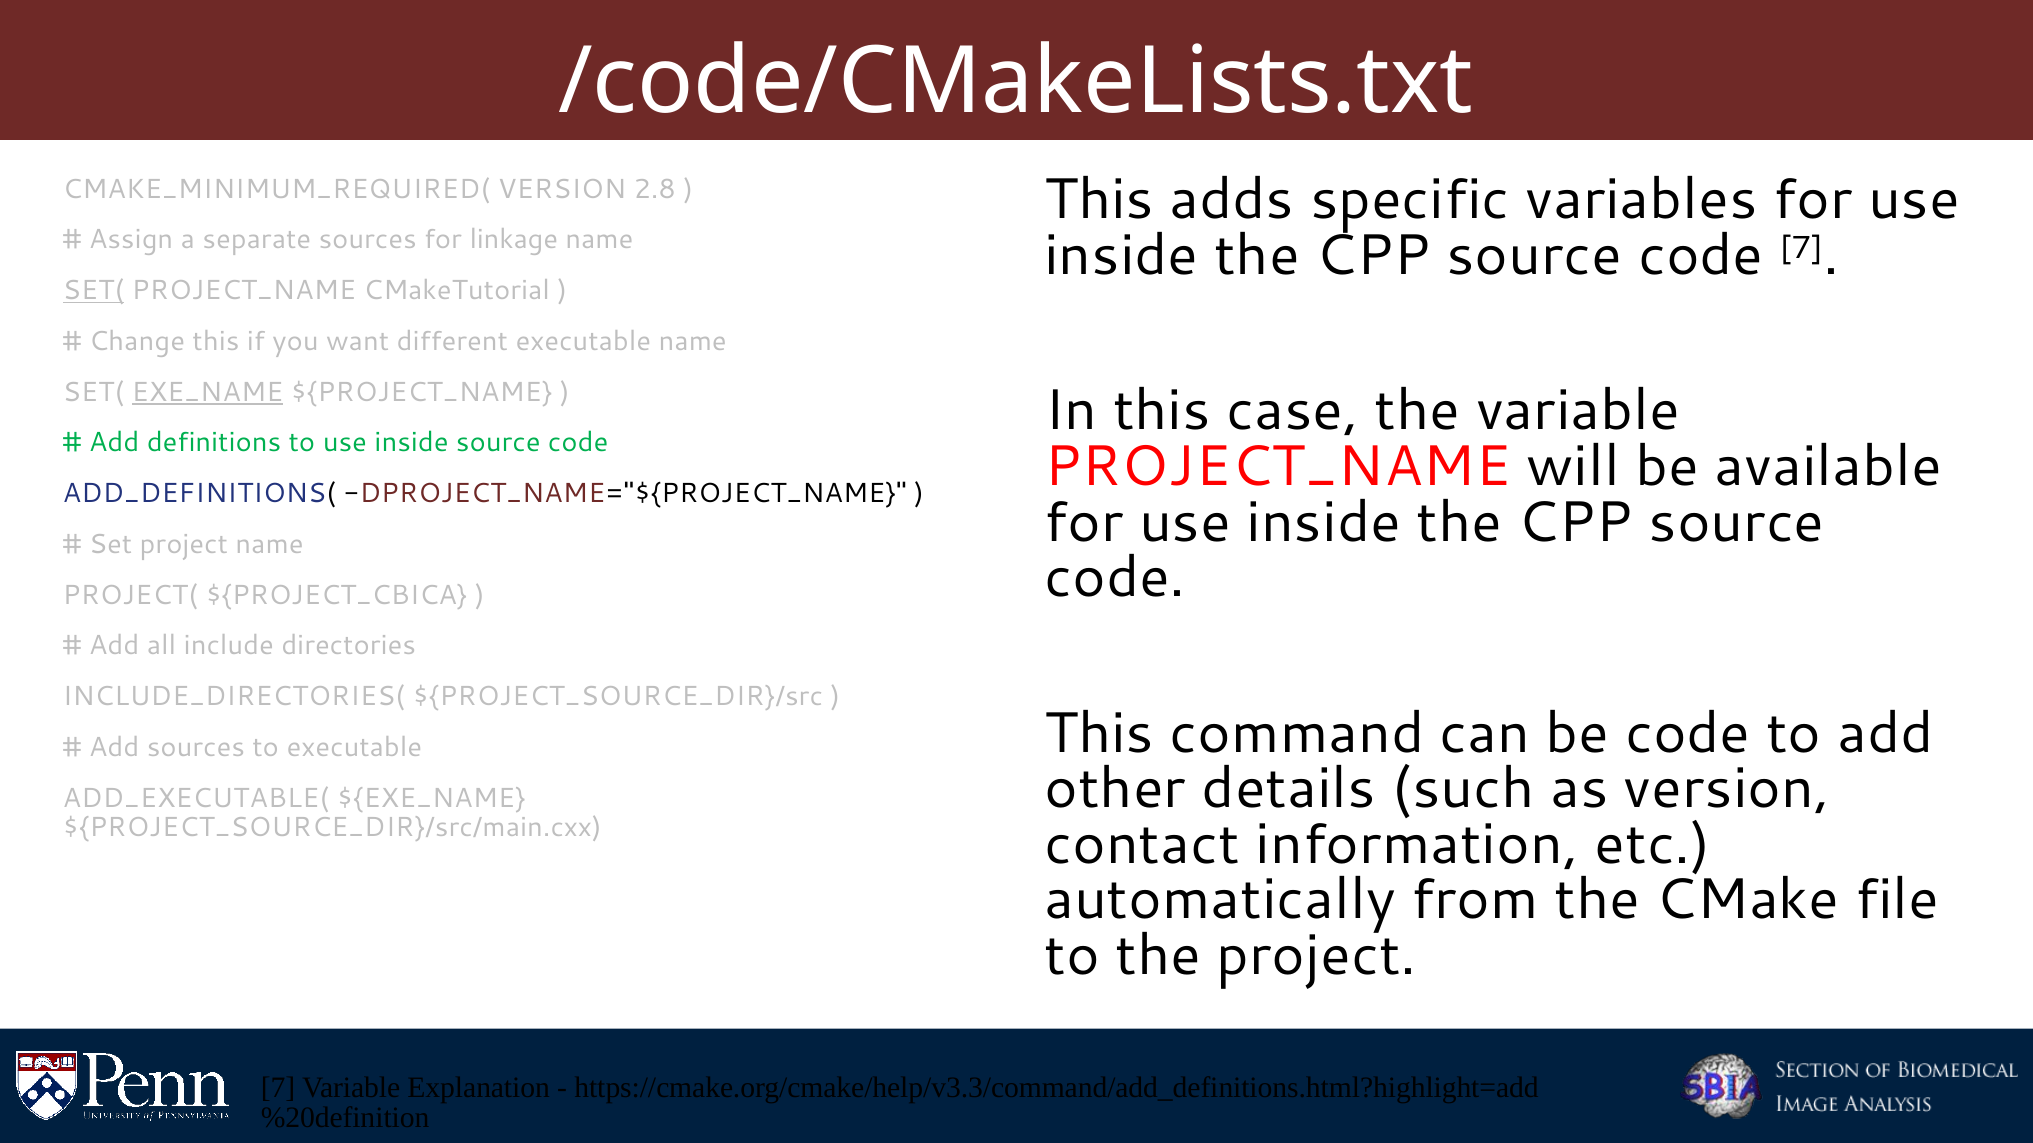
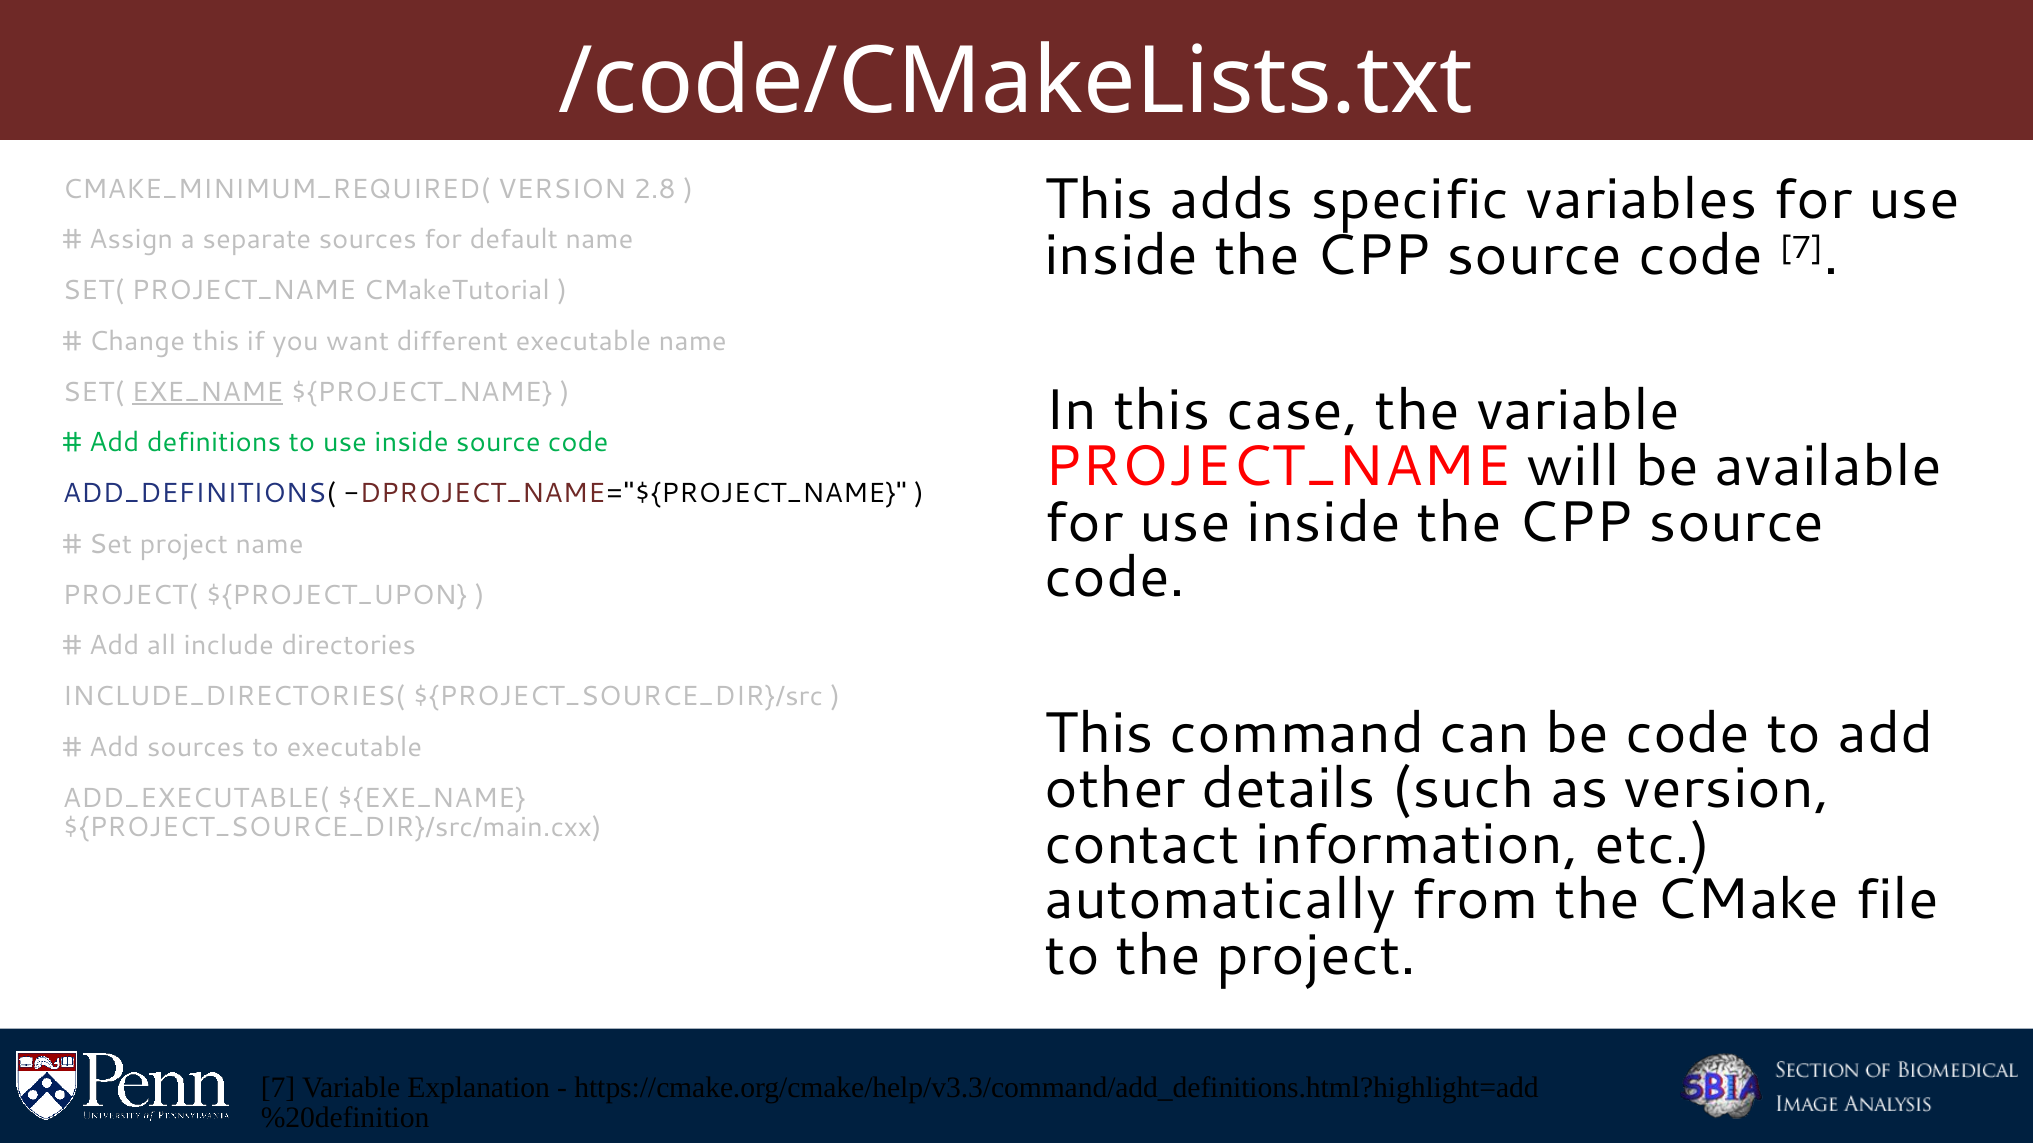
linkage: linkage -> default (514, 240)
SET( underline: present -> none (94, 291)
${PROJECT_CBICA: ${PROJECT_CBICA -> ${PROJECT_UPON (336, 595)
